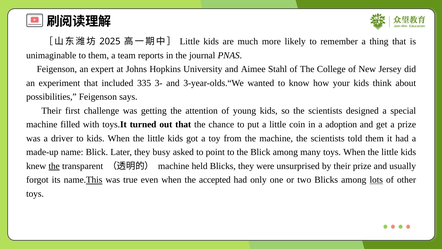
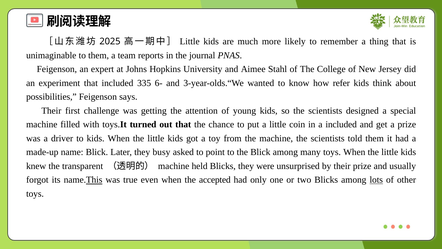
3-: 3- -> 6- (159, 83)
your: your -> refer (341, 83)
a adoption: adoption -> included (341, 124)
the underline: present -> none (54, 166)
